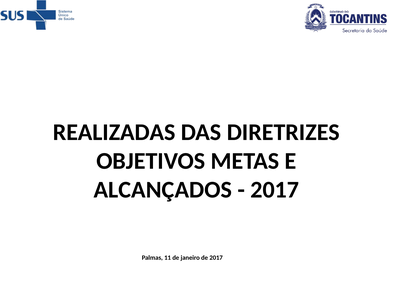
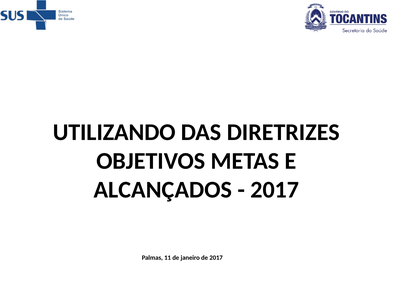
REALIZADAS: REALIZADAS -> UTILIZANDO (114, 133)
